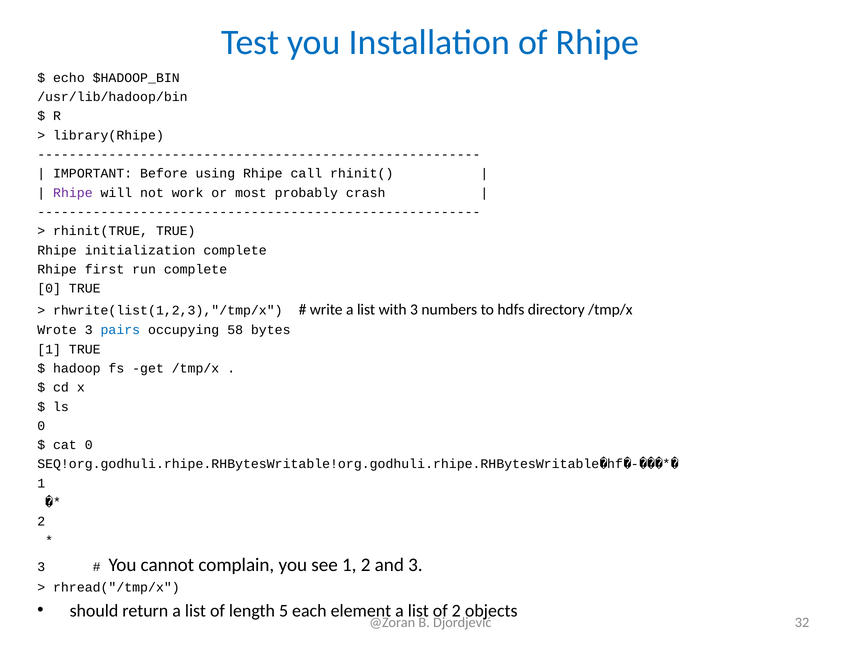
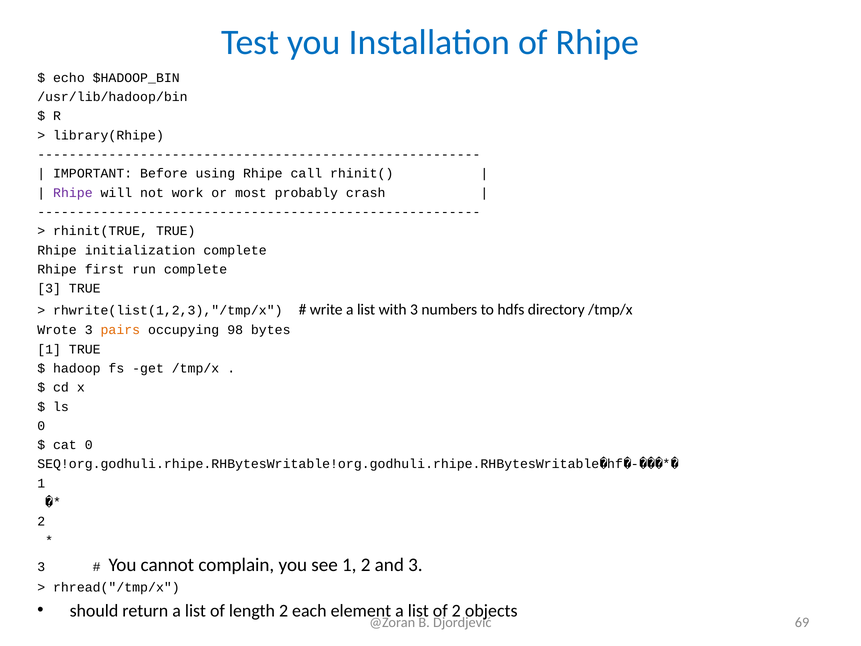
0: 0 -> 3 (49, 288)
pairs colour: blue -> orange (120, 330)
58: 58 -> 98 (235, 330)
length 5: 5 -> 2 (284, 610)
32: 32 -> 69 (802, 622)
